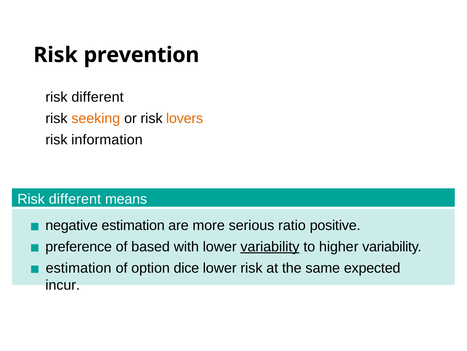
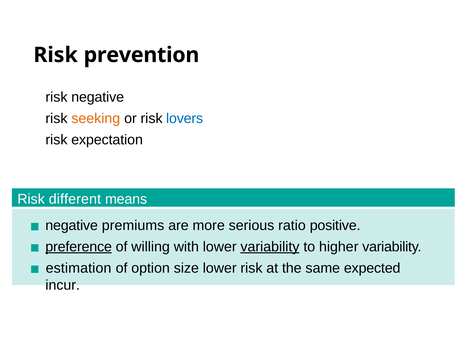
different: different -> negative (98, 97)
lovers colour: orange -> blue (185, 118)
information: information -> expectation (107, 140)
negative estimation: estimation -> premiums (133, 225)
preference underline: none -> present (79, 246)
based: based -> willing (151, 246)
dice: dice -> size (186, 268)
